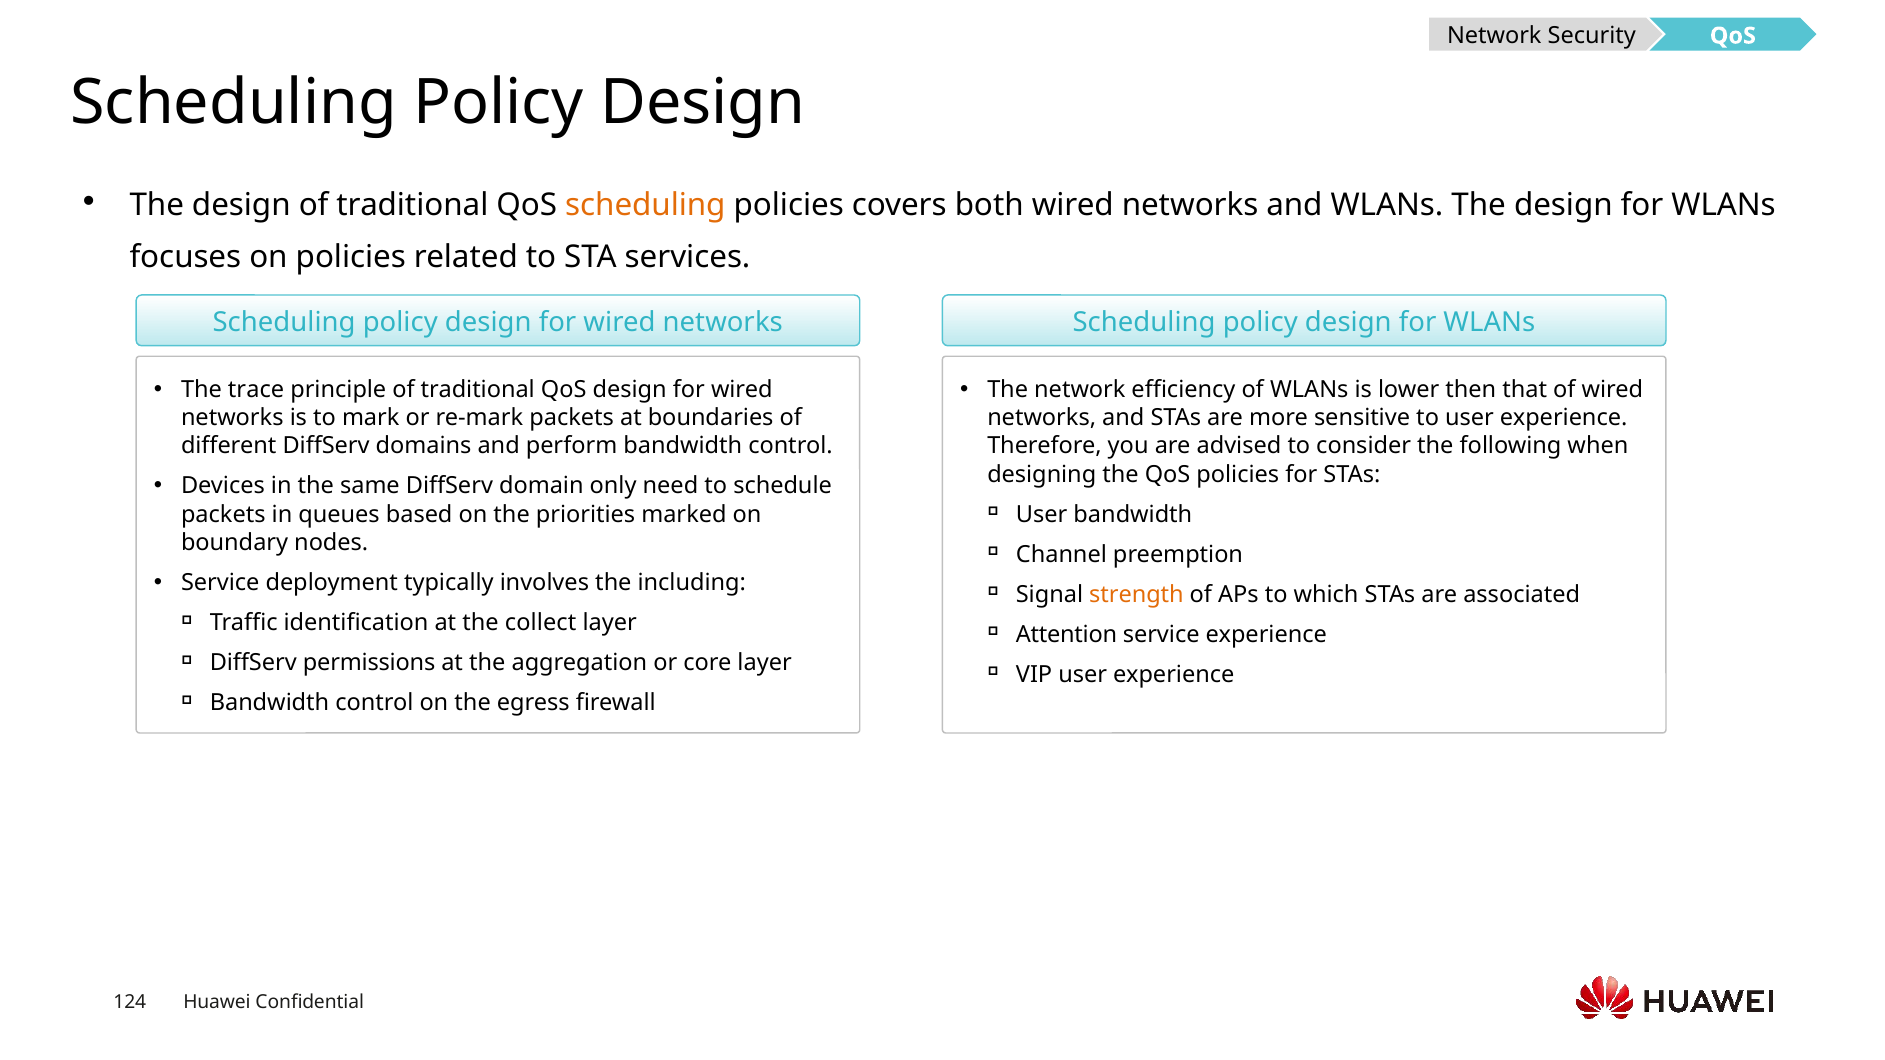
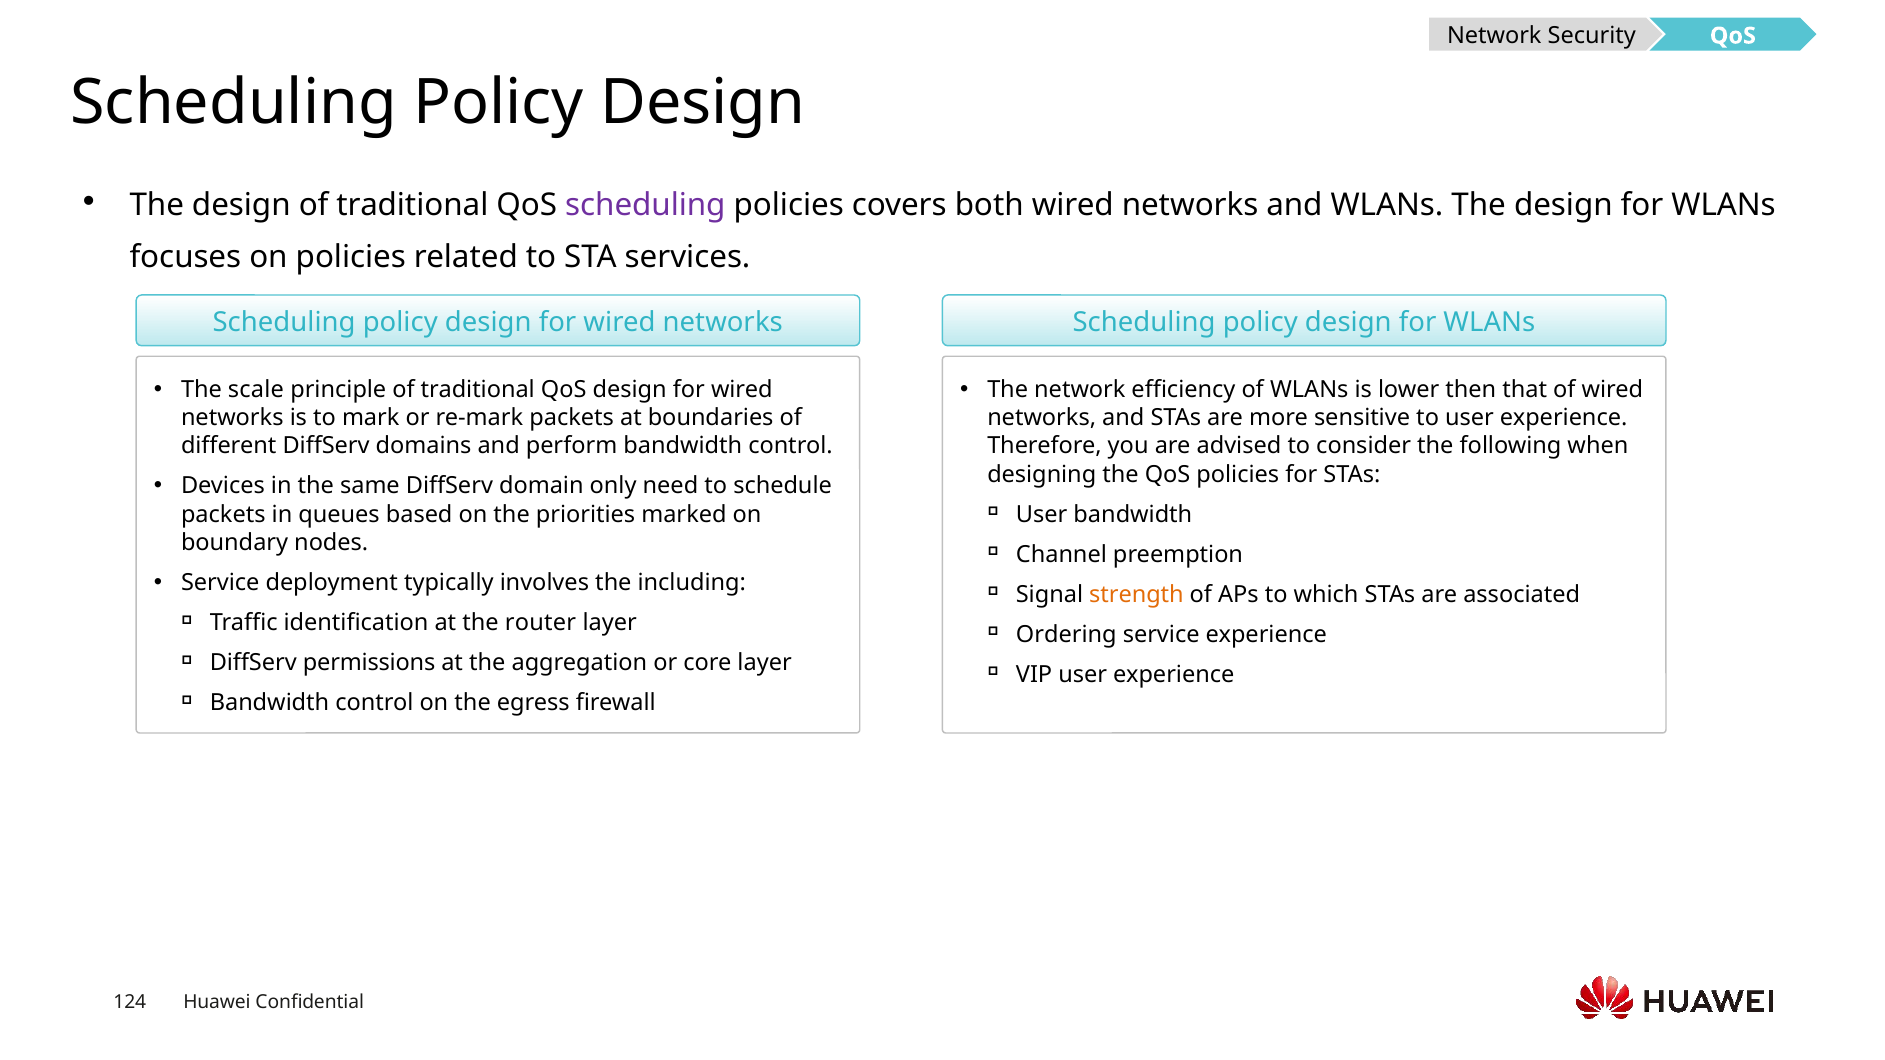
scheduling colour: orange -> purple (645, 205)
trace: trace -> scale (256, 390)
collect: collect -> router (541, 623)
Attention: Attention -> Ordering (1066, 635)
